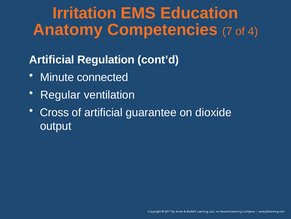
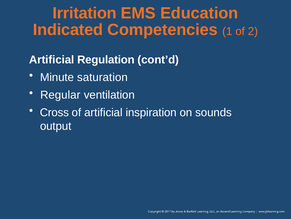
Anatomy: Anatomy -> Indicated (68, 30)
7: 7 -> 1 (227, 31)
4: 4 -> 2 (253, 31)
connected: connected -> saturation (102, 77)
guarantee: guarantee -> inspiration (151, 112)
dioxide: dioxide -> sounds (214, 112)
